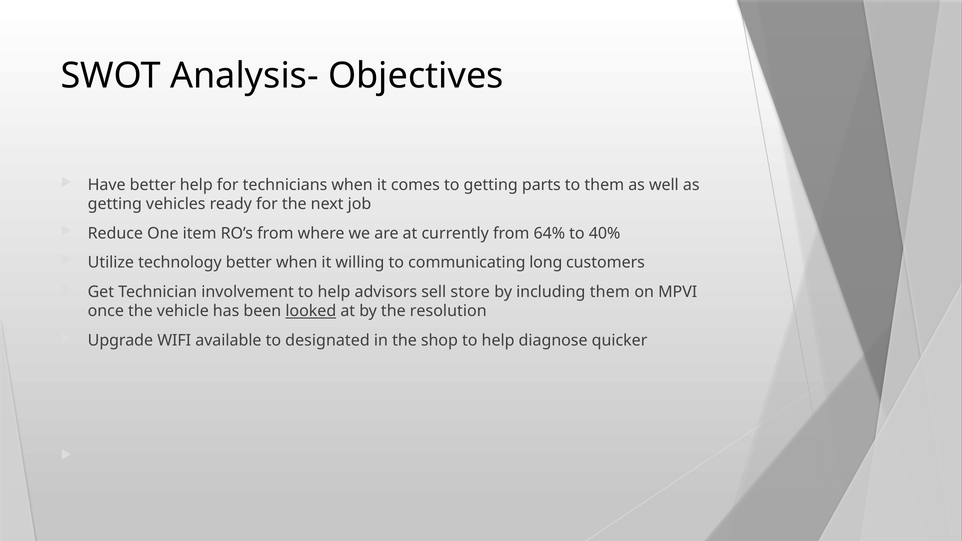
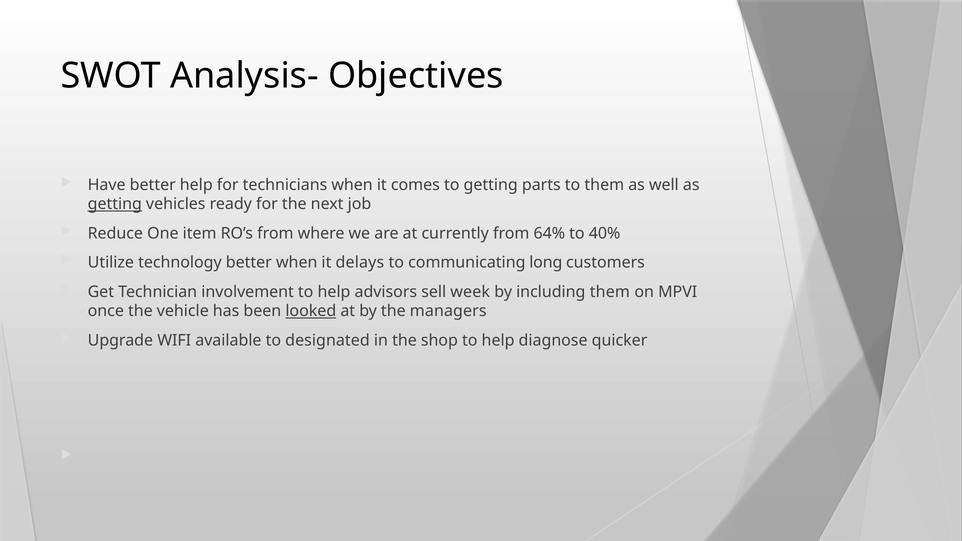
getting underline: none -> present (115, 204)
willing: willing -> delays (360, 263)
store: store -> week (470, 292)
resolution: resolution -> managers (448, 311)
